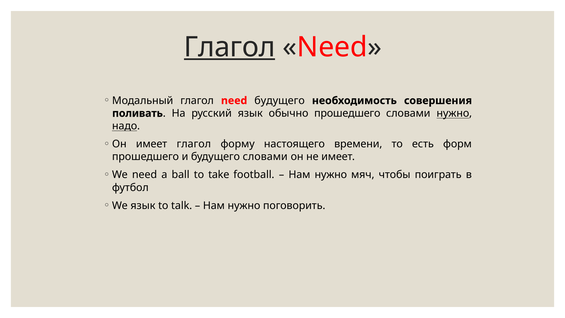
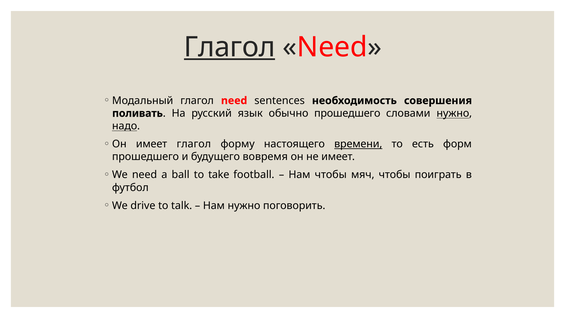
need будущего: будущего -> sentences (280, 101)
времени underline: none -> present (358, 144)
будущего словами: словами -> вовремя (265, 157)
нужно: нужно -> чтобы (331, 175)
We язык: язык -> drive (143, 205)
